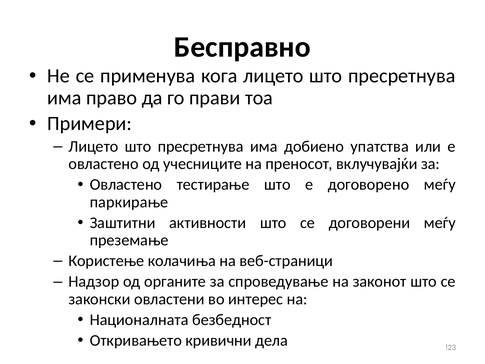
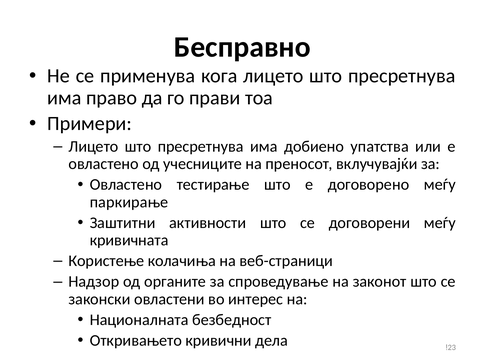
преземање: преземање -> кривичната (129, 240)
